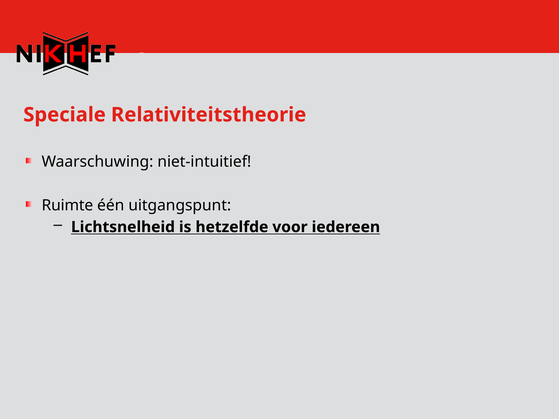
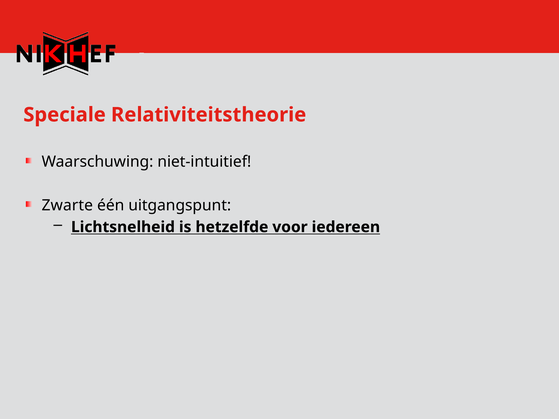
Ruimte: Ruimte -> Zwarte (67, 205)
